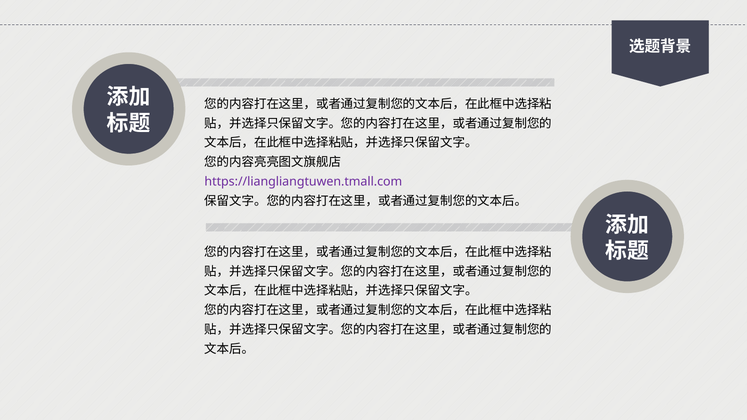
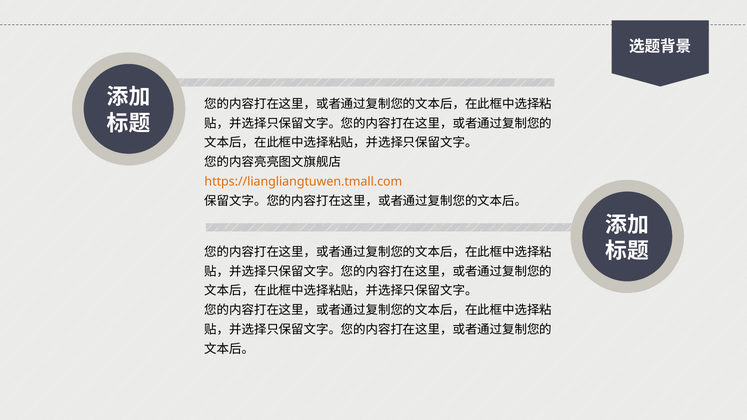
https://liangliangtuwen.tmall.com colour: purple -> orange (303, 182)
